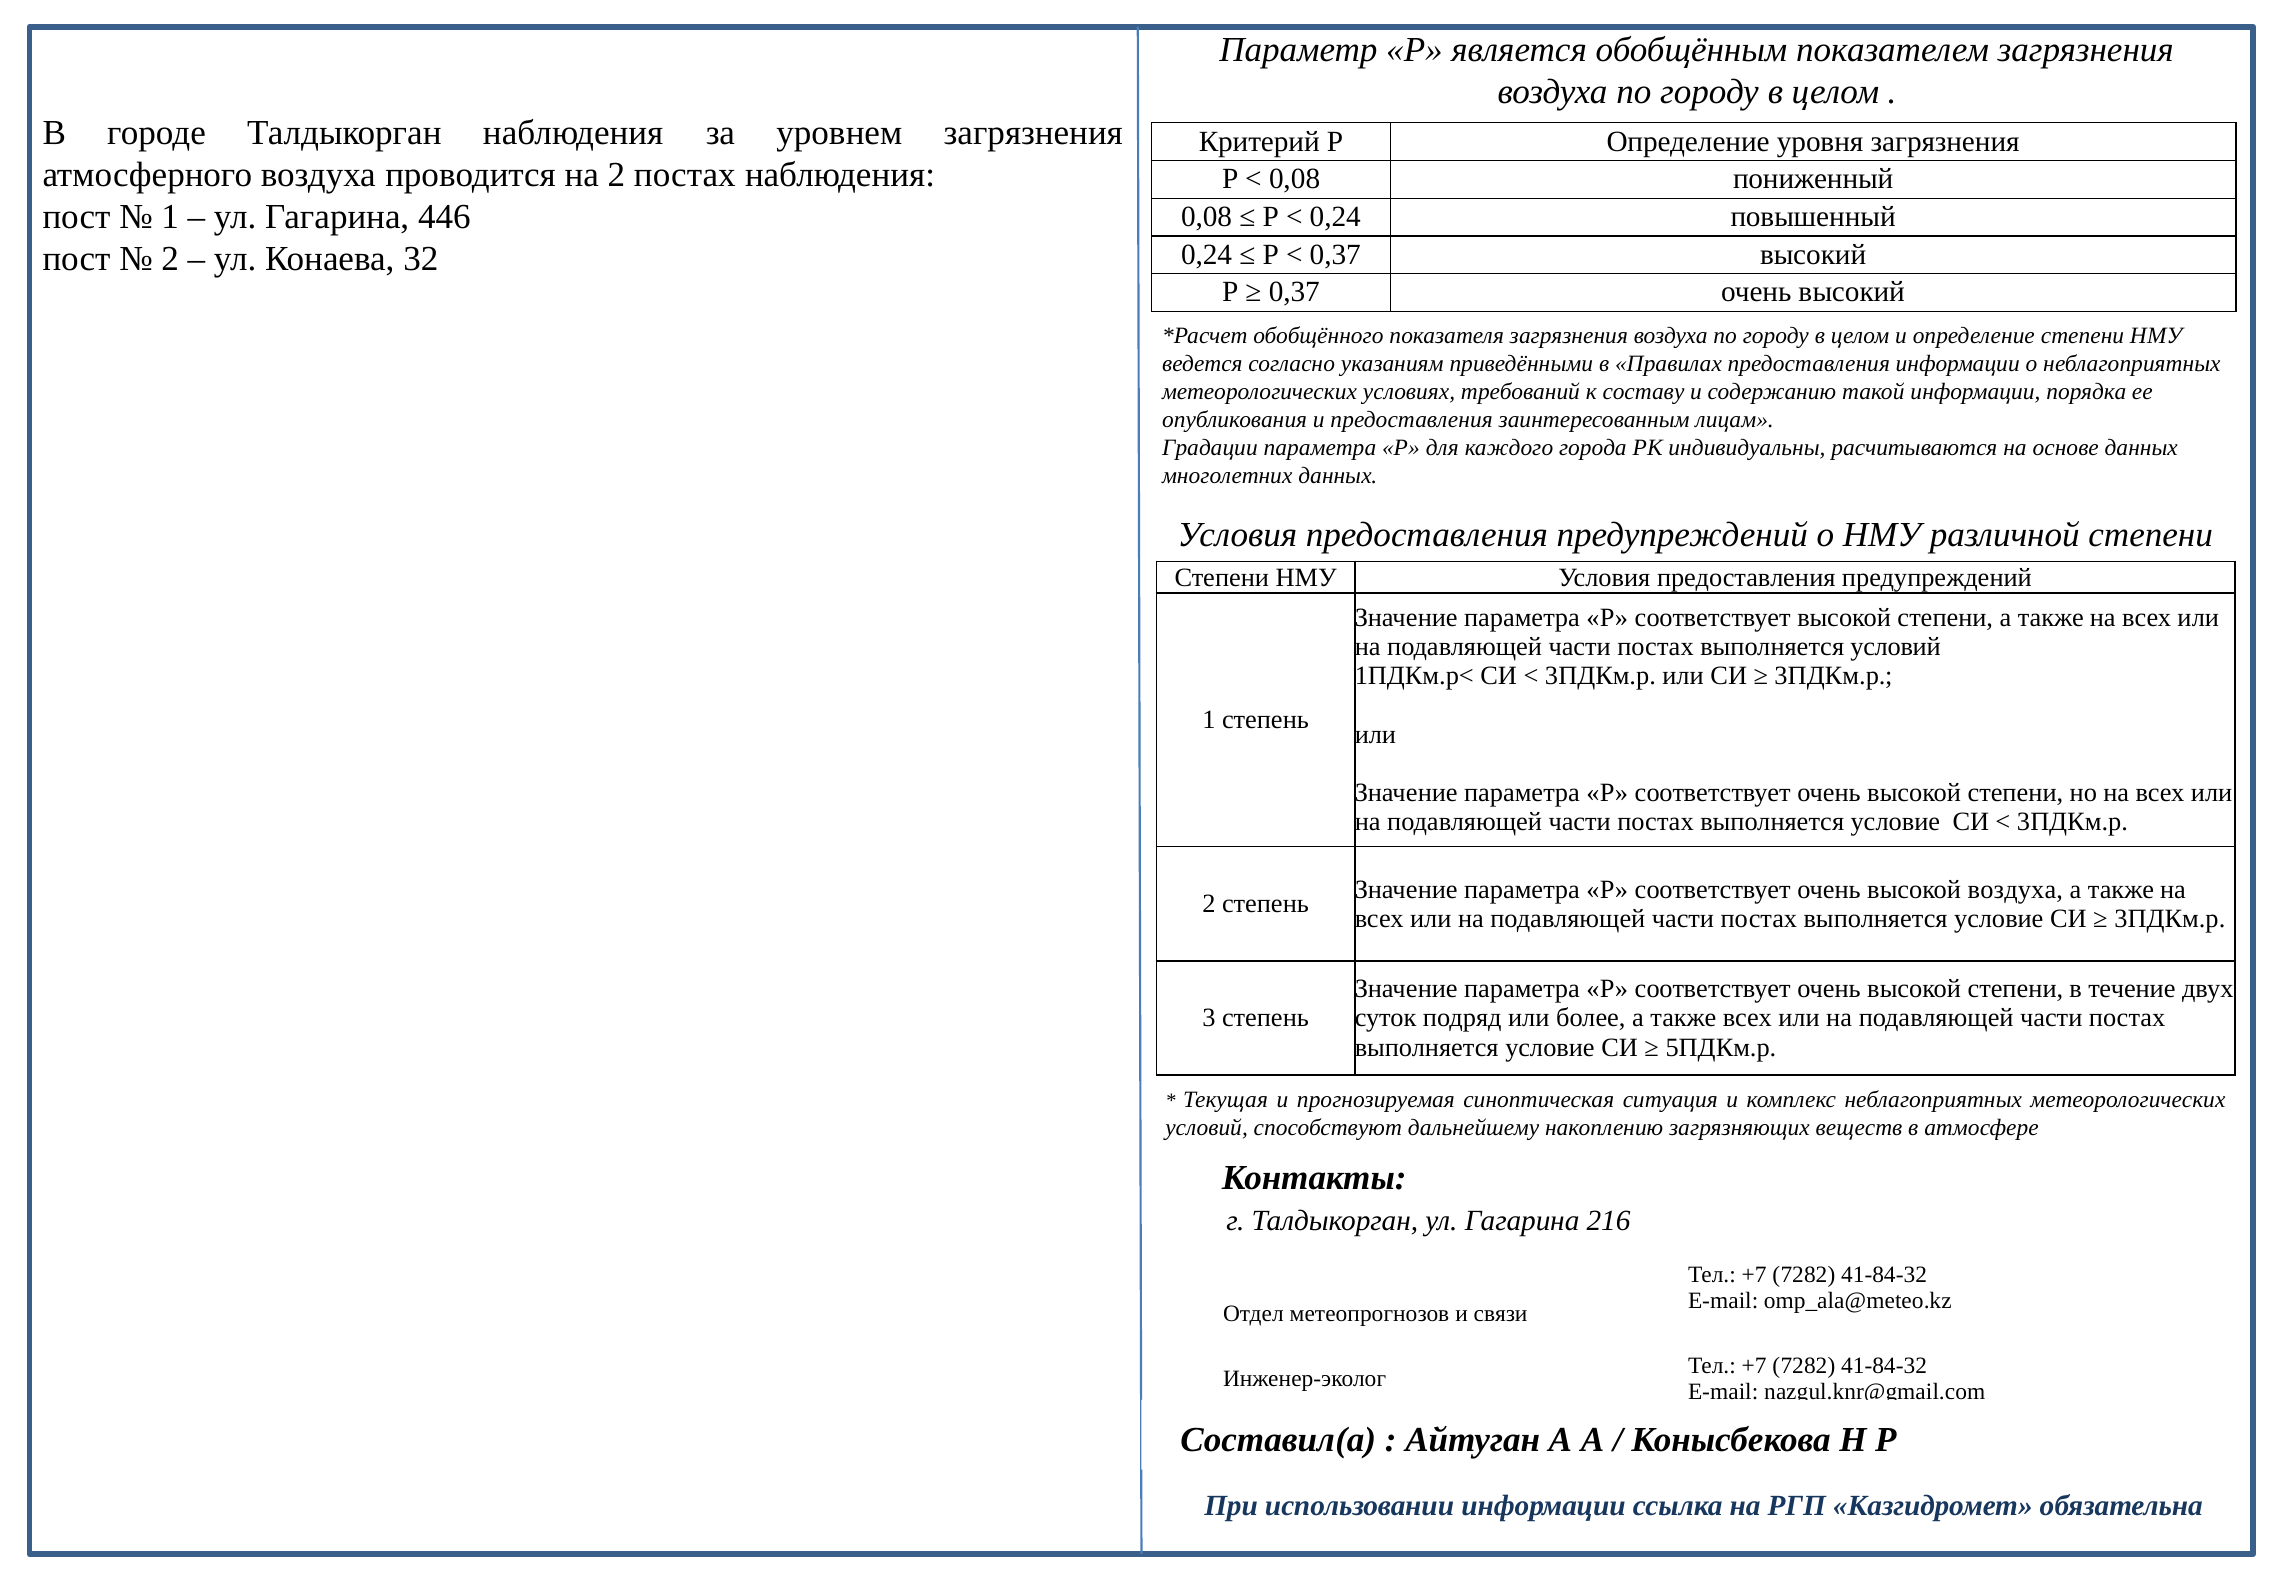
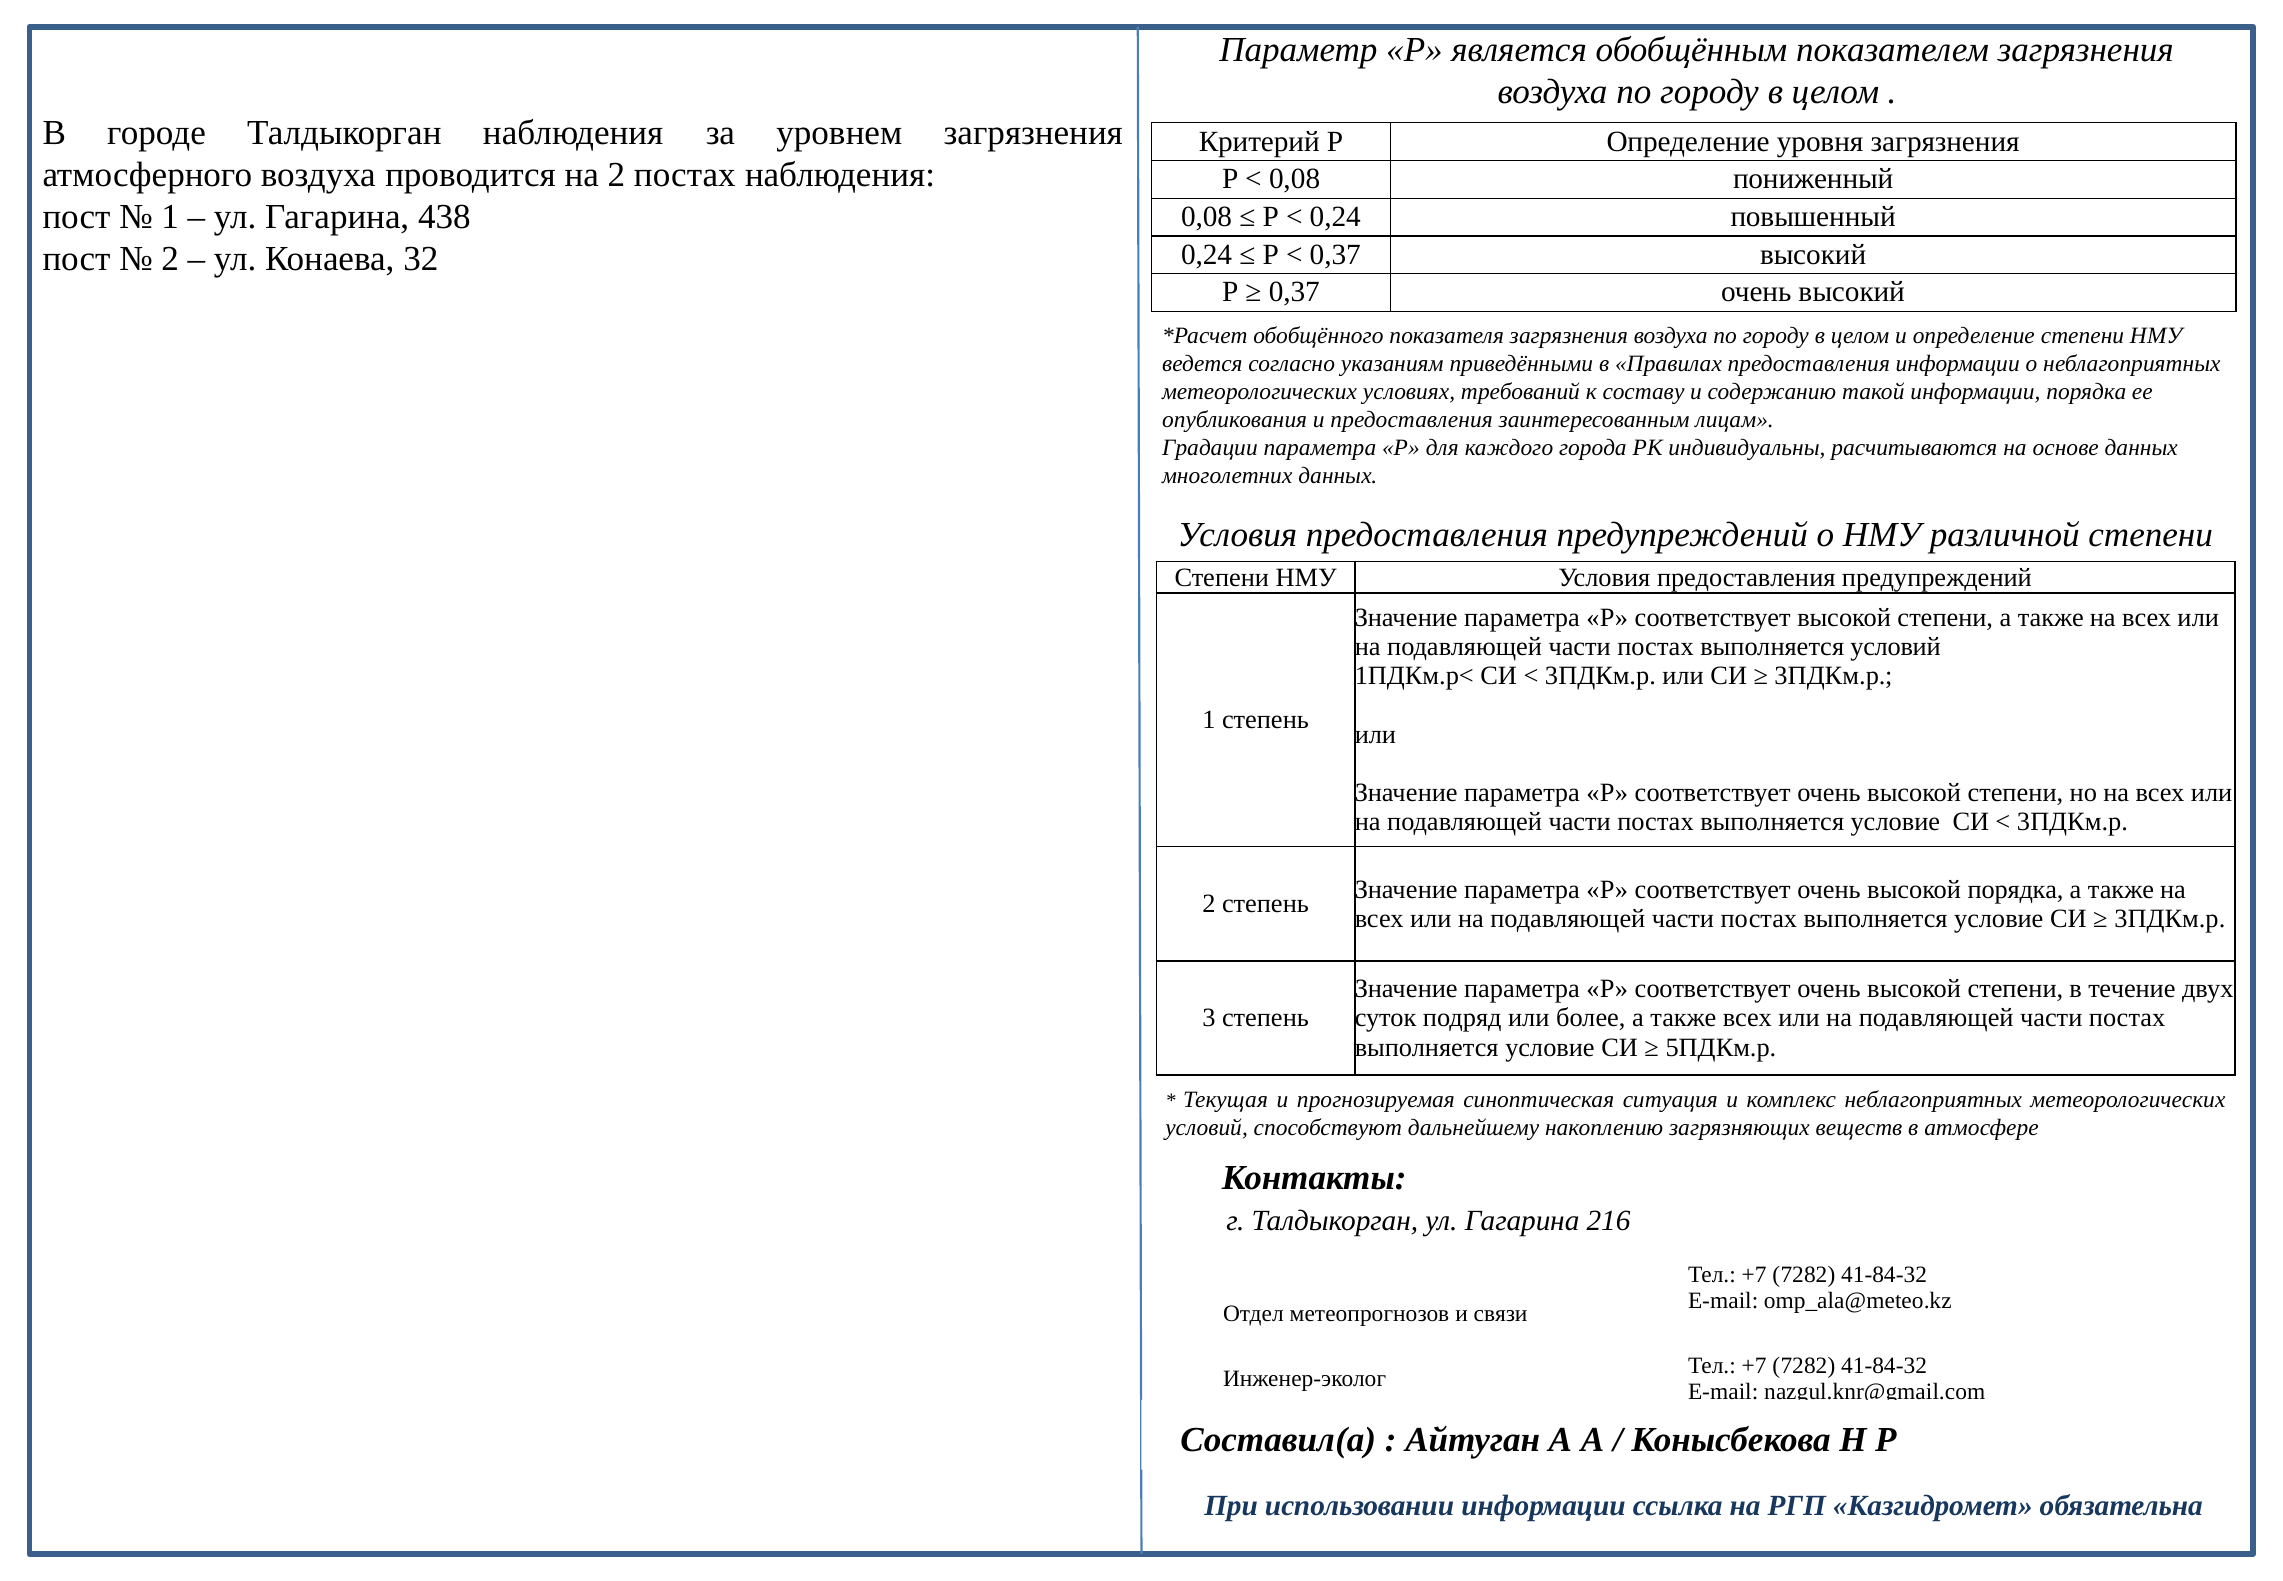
446: 446 -> 438 (444, 217)
высокой воздуха: воздуха -> порядка (2016, 889)
